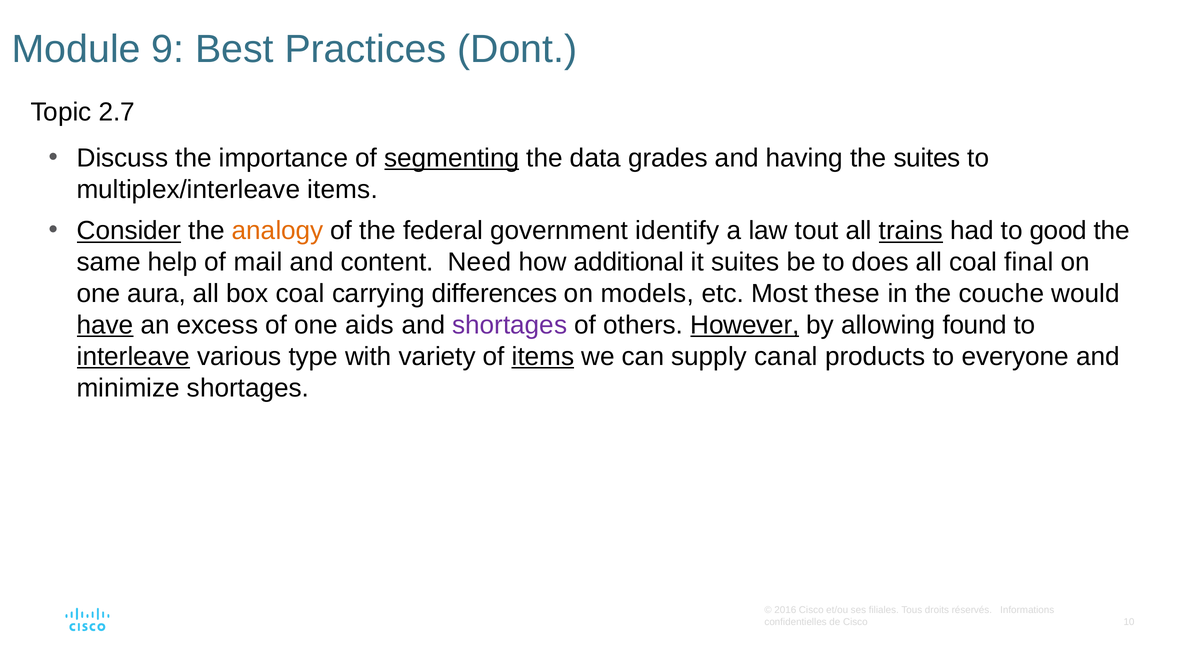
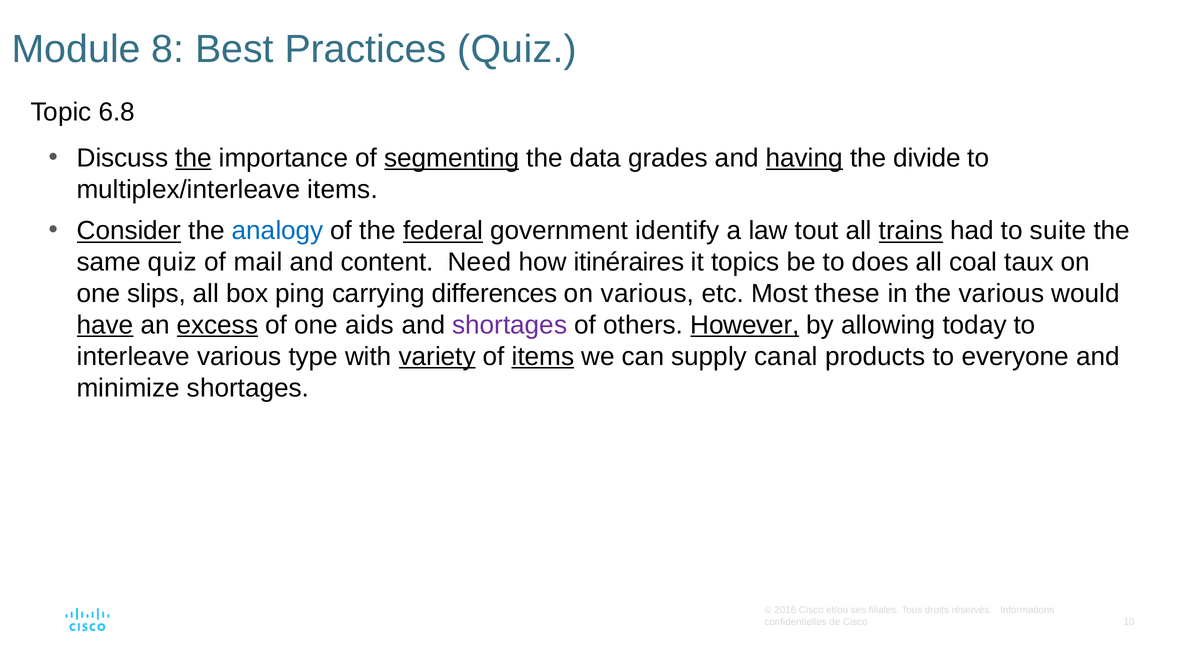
9: 9 -> 8 (168, 49)
Practices Dont: Dont -> Quiz (517, 49)
2.7: 2.7 -> 6.8 (117, 112)
the underline: none -> present (193, 158)
having underline: none -> present (804, 158)
the suites: suites -> divide (927, 158)
analogy colour: orange -> blue (278, 231)
federal underline: none -> present (443, 231)
good: good -> suite (1058, 231)
same help: help -> quiz (172, 262)
additional: additional -> itinéraires (629, 262)
it suites: suites -> topics (745, 262)
final: final -> taux (1029, 262)
aura: aura -> slips (157, 294)
box coal: coal -> ping (300, 294)
on models: models -> various (647, 294)
the couche: couche -> various (1001, 294)
excess underline: none -> present (218, 325)
found: found -> today (975, 325)
interleave underline: present -> none (133, 357)
variety underline: none -> present (437, 357)
